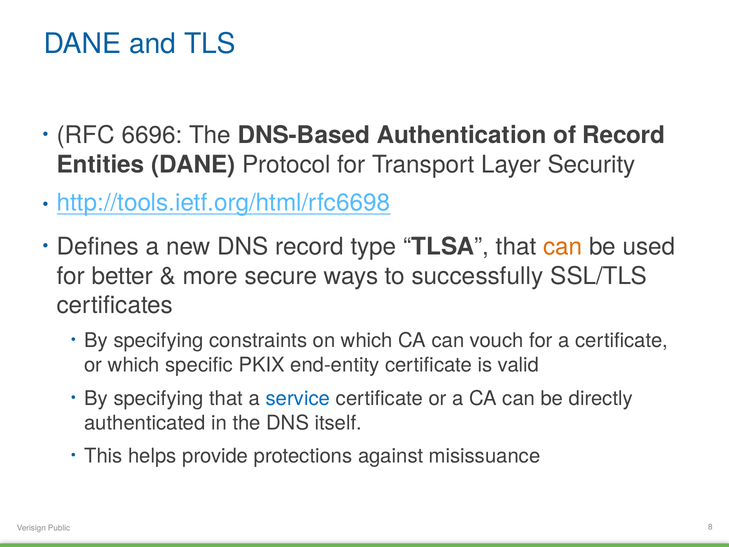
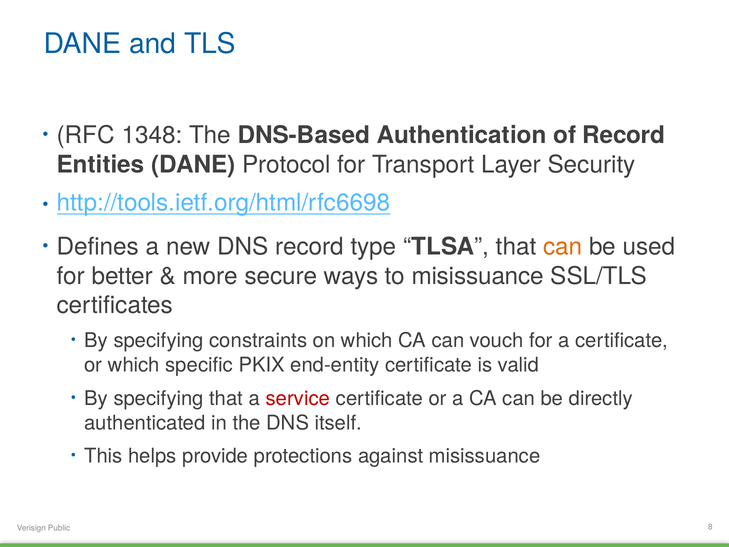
6696: 6696 -> 1348 (152, 135)
to successfully: successfully -> misissuance (478, 276)
service colour: blue -> red (298, 398)
